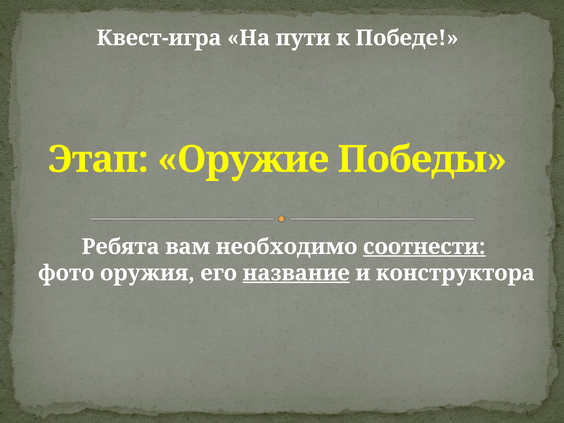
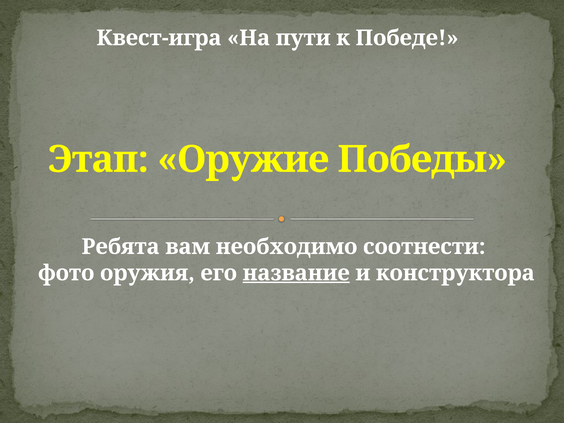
соотнести underline: present -> none (424, 247)
